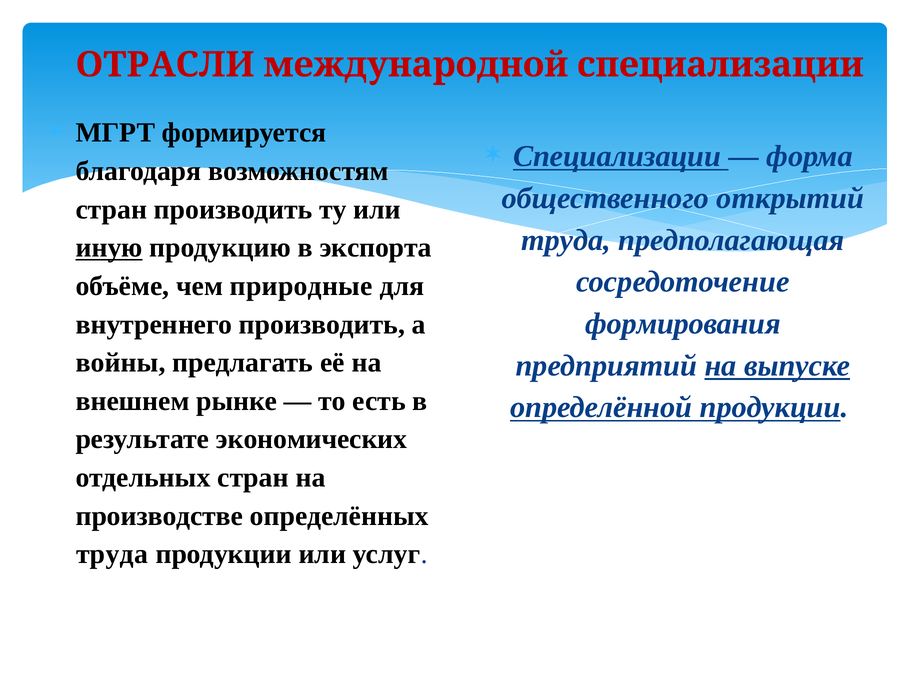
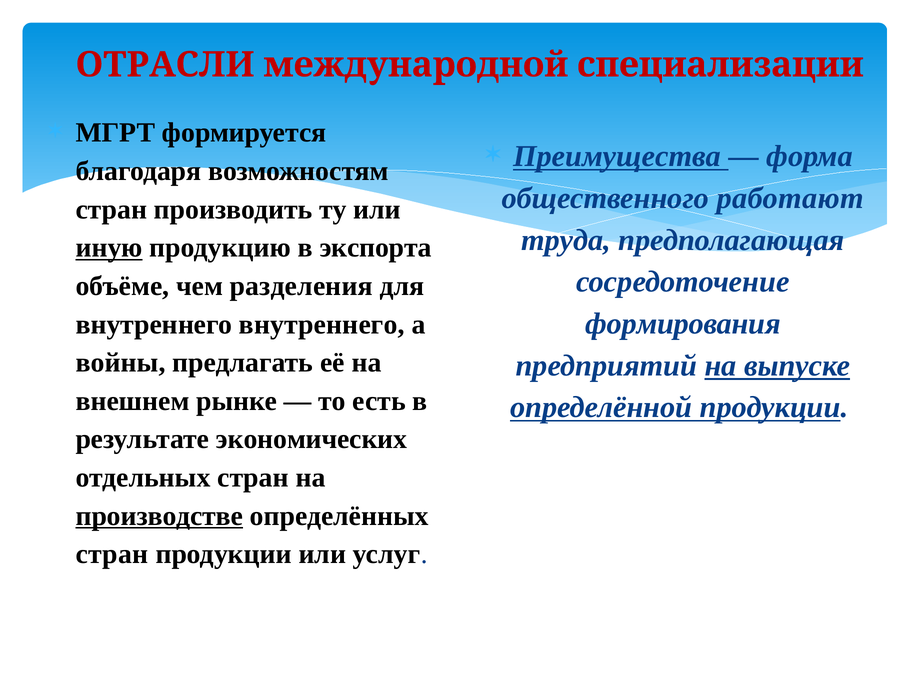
Специализации: Специализации -> Преимущества (617, 156)
открытий: открытий -> работают (790, 198)
природные: природные -> разделения (301, 286)
внутреннего производить: производить -> внутреннего (322, 324)
производстве underline: none -> present (159, 516)
труда: труда -> стран (112, 554)
